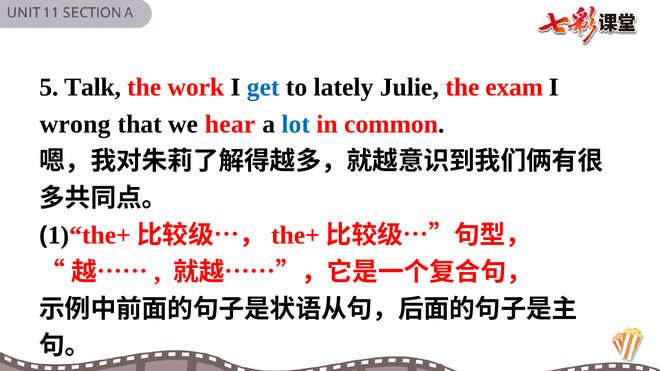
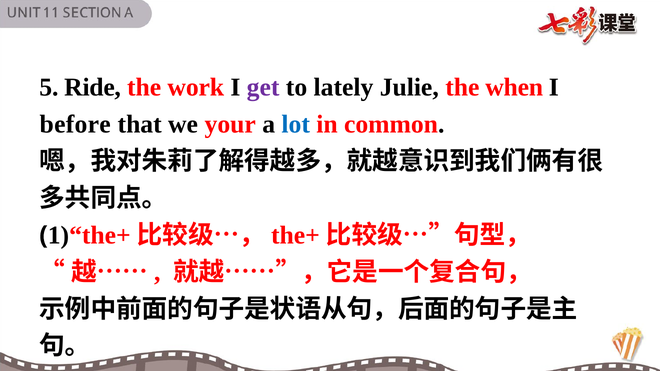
Talk: Talk -> Ride (93, 87)
get colour: blue -> purple (263, 87)
exam: exam -> when (514, 87)
wrong: wrong -> before (75, 124)
hear: hear -> your (230, 124)
